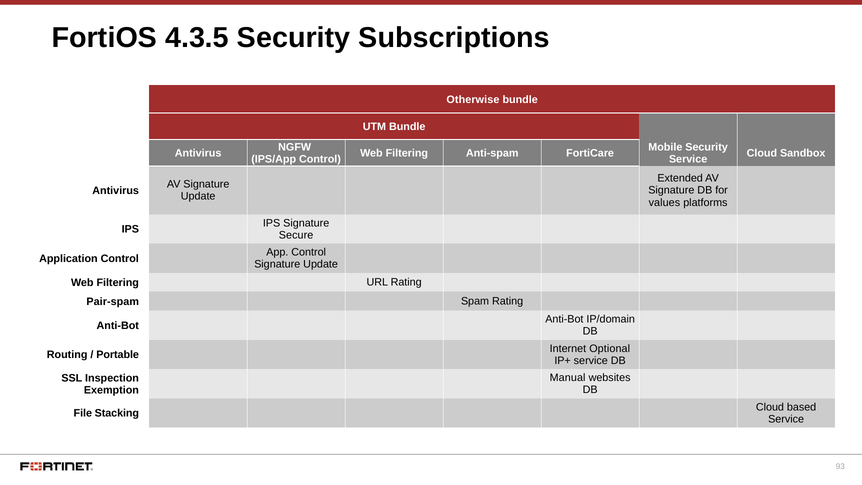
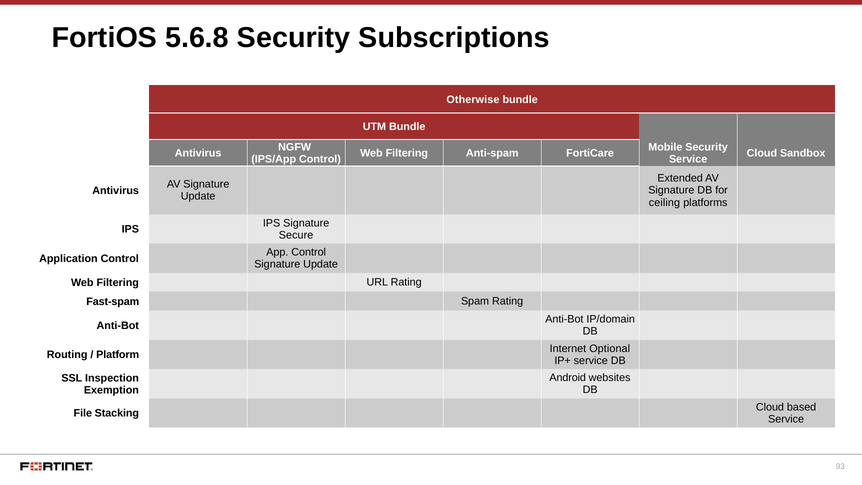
4.3.5: 4.3.5 -> 5.6.8 (197, 38)
values: values -> ceiling (664, 202)
Pair-spam: Pair-spam -> Fast-spam (113, 302)
Portable: Portable -> Platform (118, 355)
Manual: Manual -> Android (568, 378)
